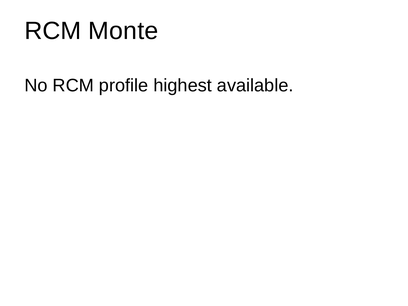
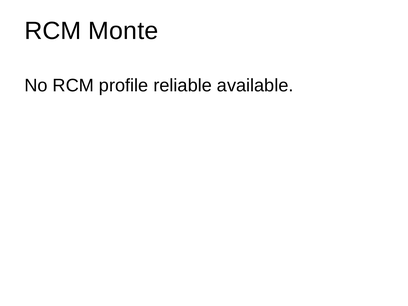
highest: highest -> reliable (183, 86)
